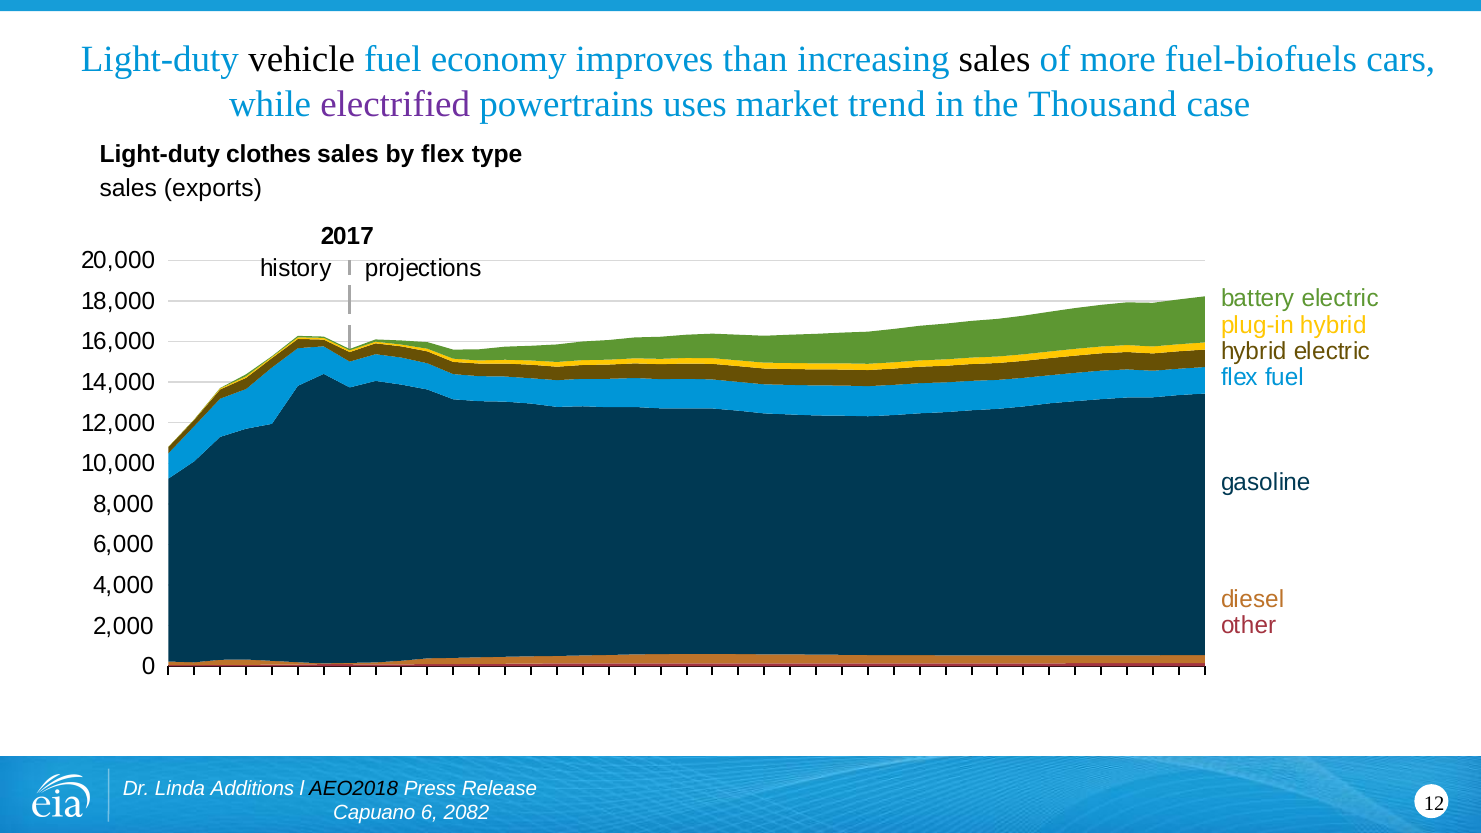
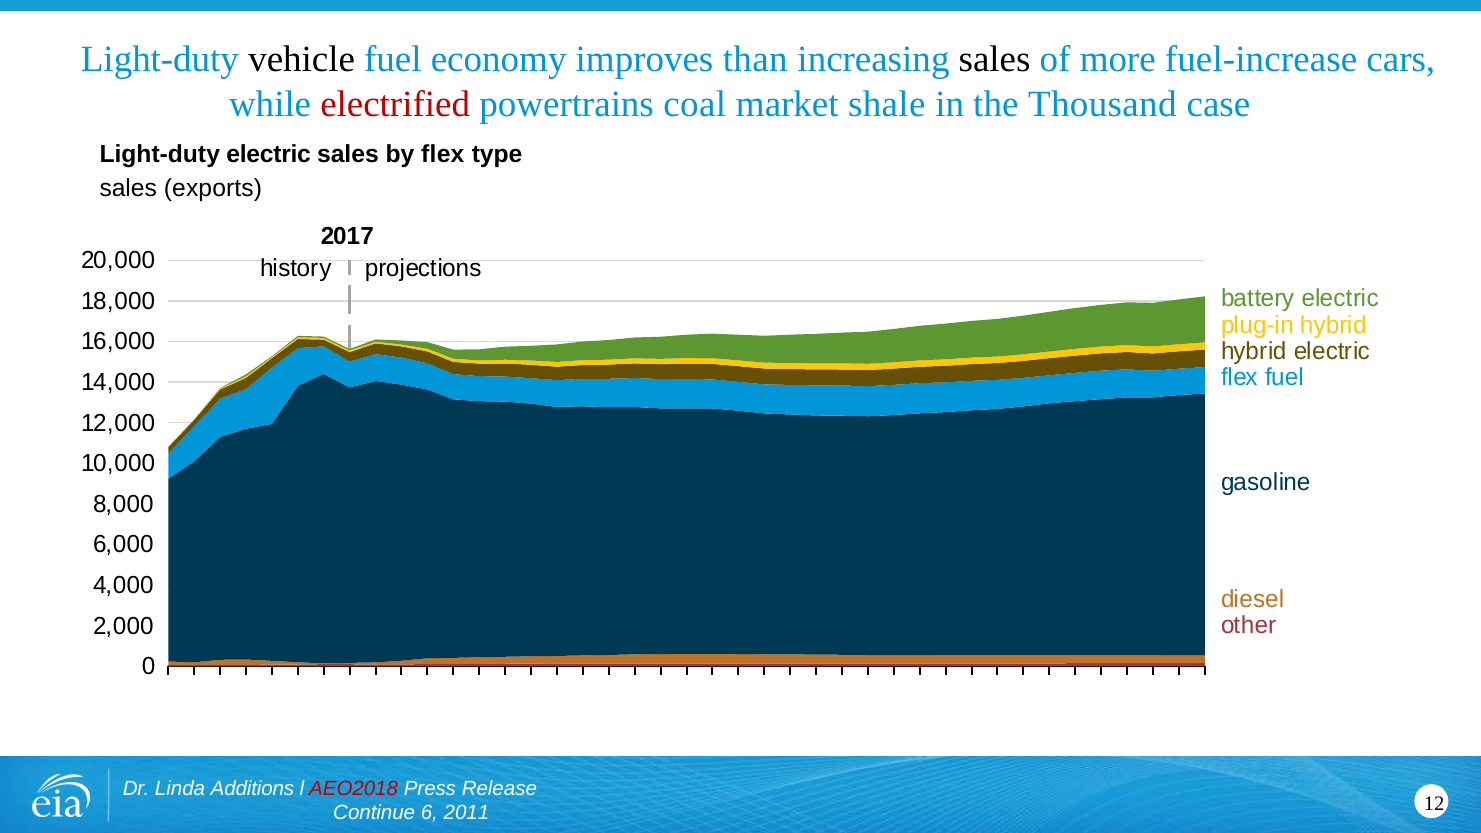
fuel-biofuels: fuel-biofuels -> fuel-increase (1261, 60)
electrified colour: purple -> red (395, 104)
uses: uses -> coal (695, 104)
trend: trend -> shale (887, 104)
Light-duty clothes: clothes -> electric (269, 154)
AEO2018 colour: black -> red (354, 788)
Capuano: Capuano -> Continue (374, 813)
2082: 2082 -> 2011 (466, 813)
